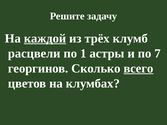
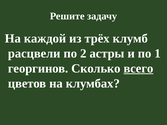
каждой underline: present -> none (45, 38)
1: 1 -> 2 (83, 53)
7: 7 -> 1 (158, 53)
